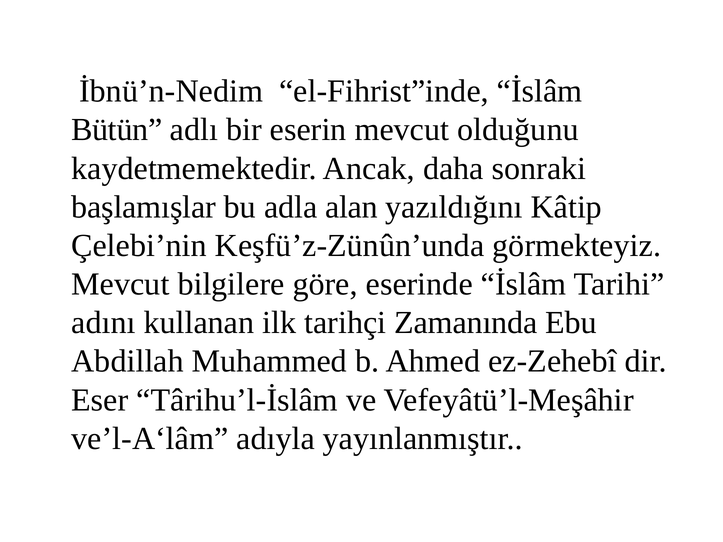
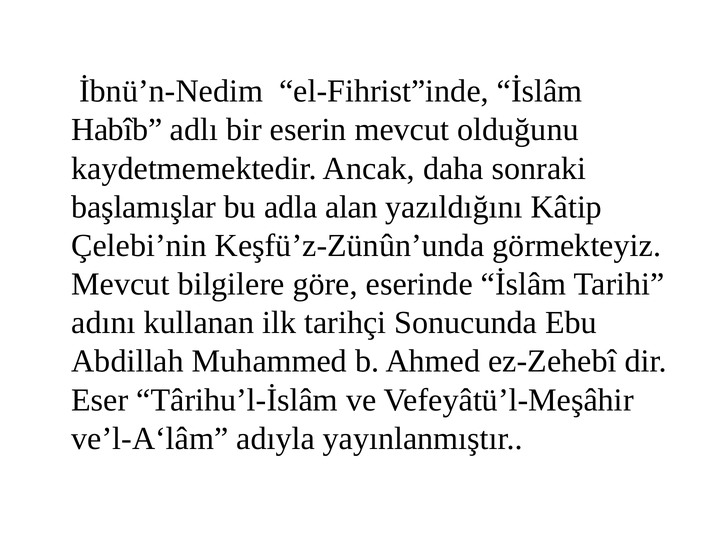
Bütün: Bütün -> Habîb (117, 130)
Zamanında: Zamanında -> Sonucunda (466, 323)
